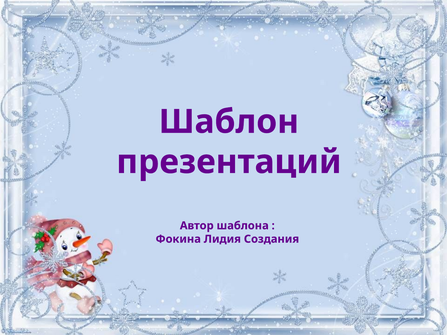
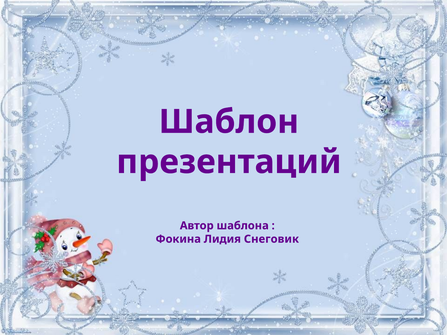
Создания: Создания -> Снеговик (271, 239)
